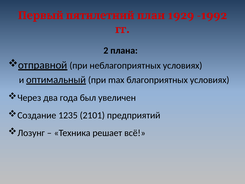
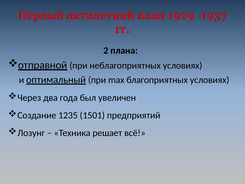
-1992: -1992 -> -1937 (212, 15)
2101: 2101 -> 1501 (92, 115)
